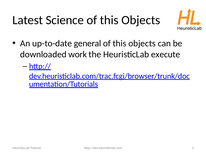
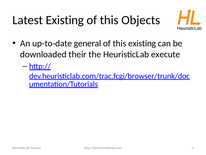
Latest Science: Science -> Existing (65, 20)
objects: objects -> existing (142, 43)
work: work -> their (78, 54)
